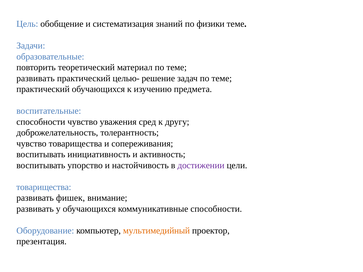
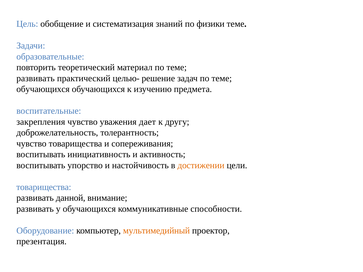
практический: практический -> обучающихся (43, 89)
способности: способности -> закрепления (41, 122)
сред: сред -> дает (147, 122)
достижении colour: purple -> orange (201, 165)
фишек: фишек -> данной (71, 198)
